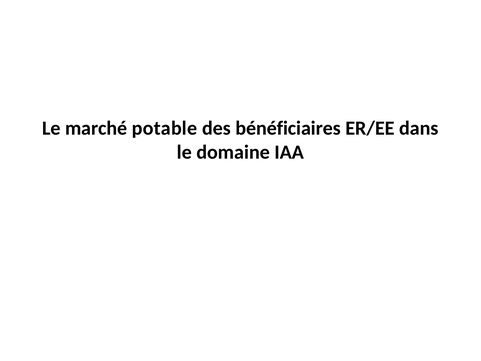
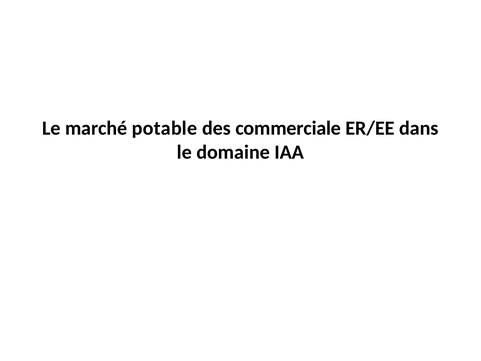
bénéficiaires: bénéficiaires -> commerciale (288, 128)
